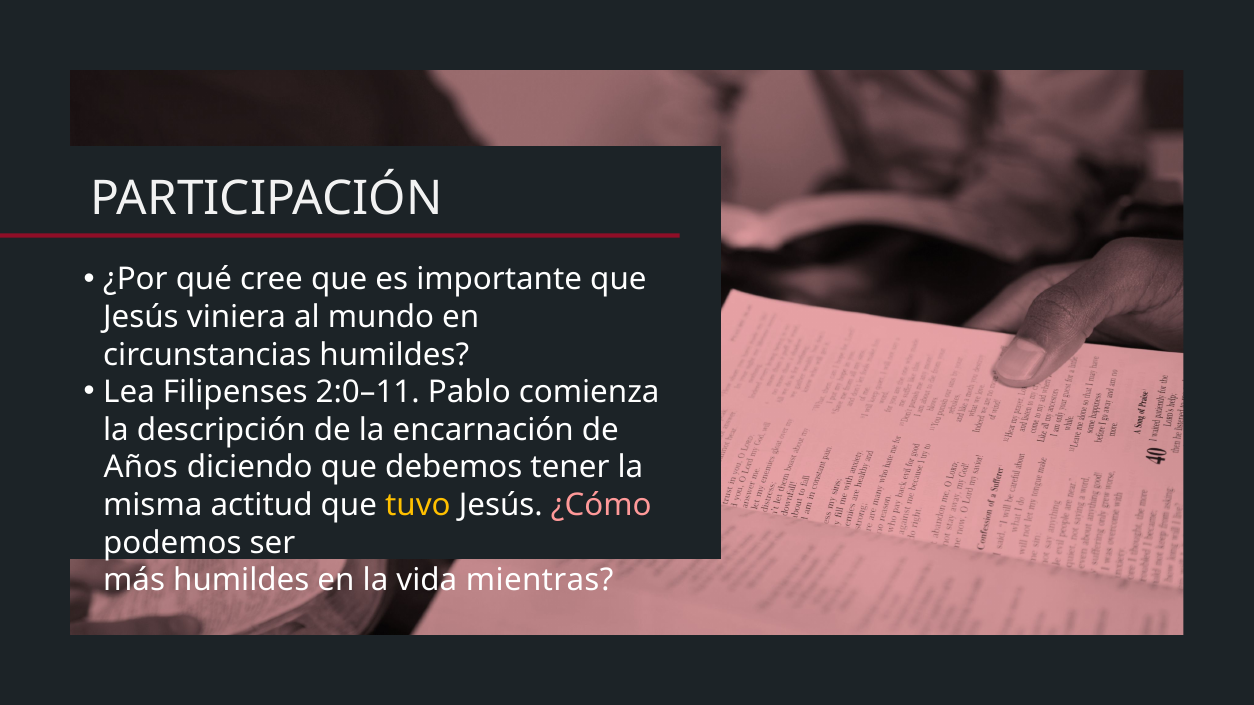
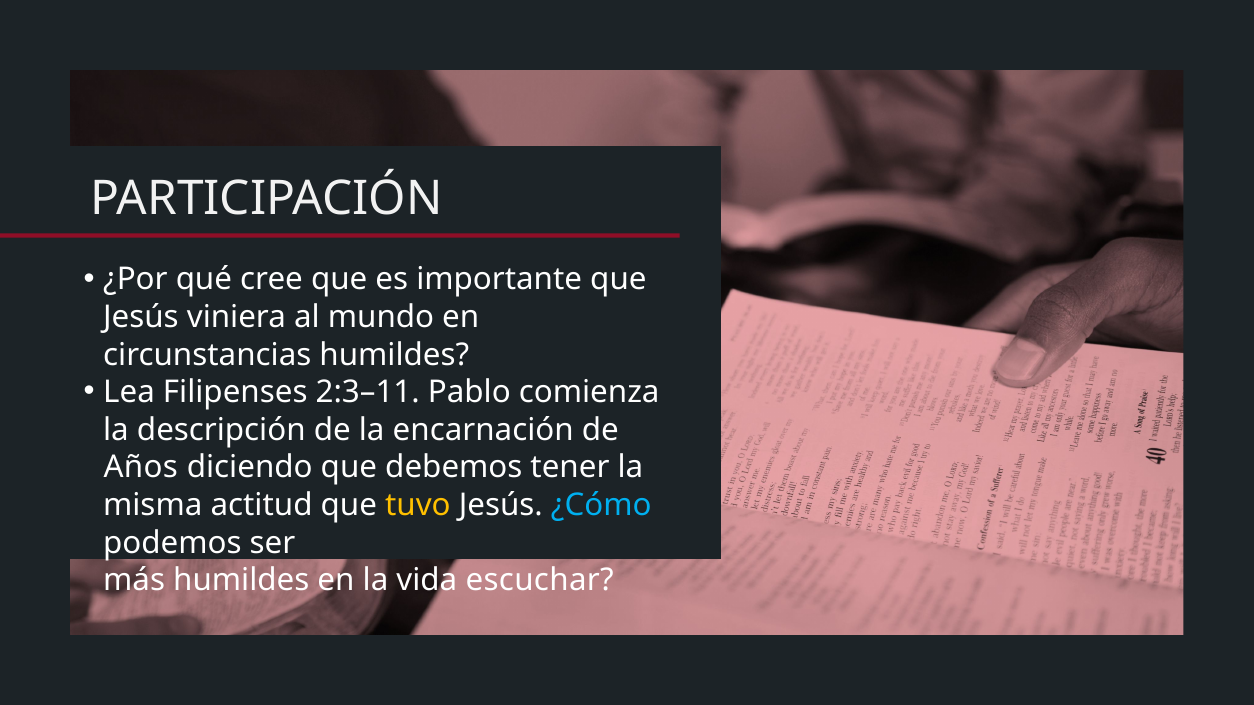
2:0–11: 2:0–11 -> 2:3–11 (368, 392)
¿Cómo colour: pink -> light blue (601, 505)
mientras: mientras -> escuchar (540, 581)
